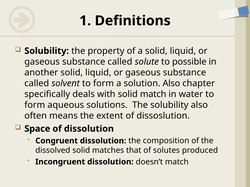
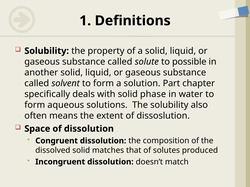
solution Also: Also -> Part (171, 84)
solid match: match -> phase (153, 94)
